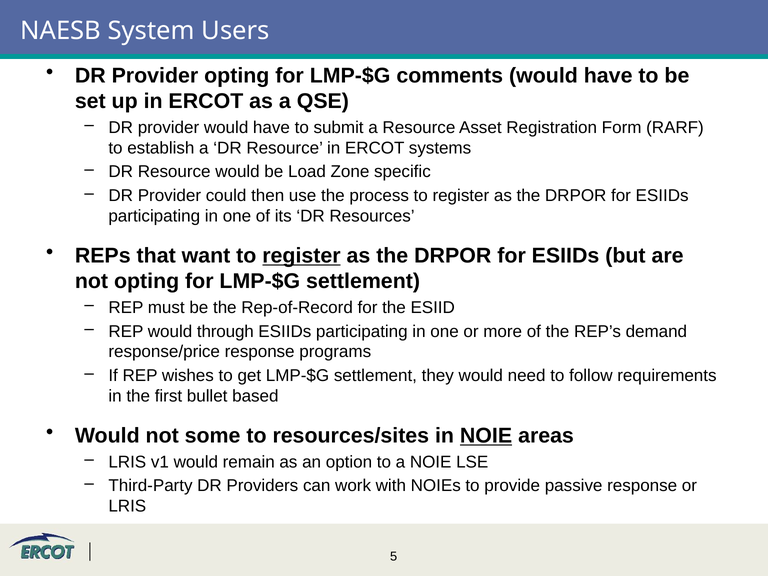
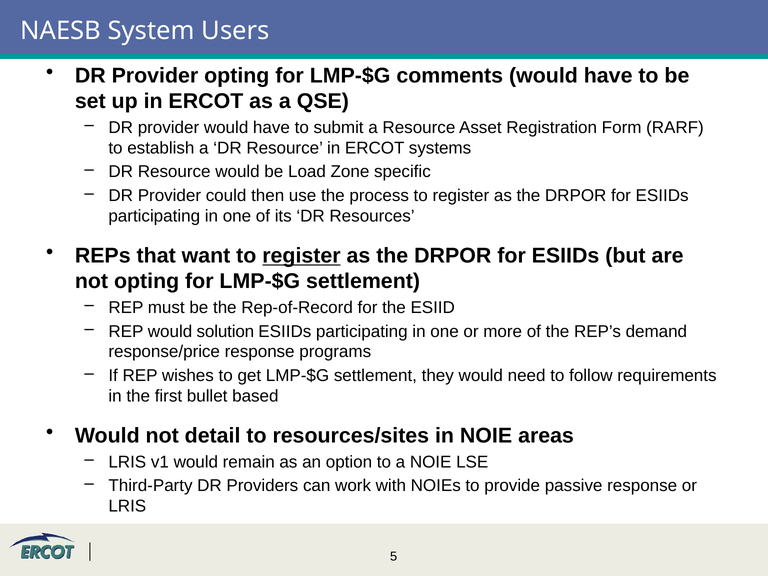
through: through -> solution (225, 331)
some: some -> detail (213, 436)
NOIE underline: present -> none (486, 436)
